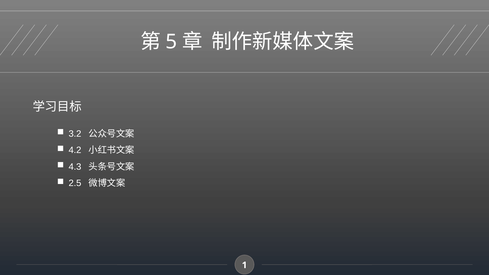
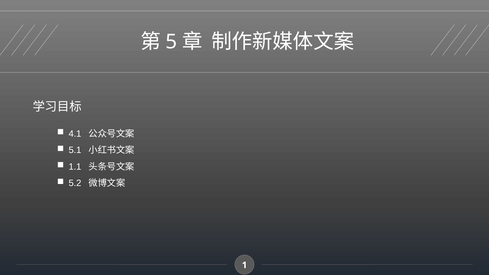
3.2: 3.2 -> 4.1 (75, 134)
4.2: 4.2 -> 5.1 (75, 150)
4.3: 4.3 -> 1.1 (75, 167)
2.5: 2.5 -> 5.2 (75, 183)
